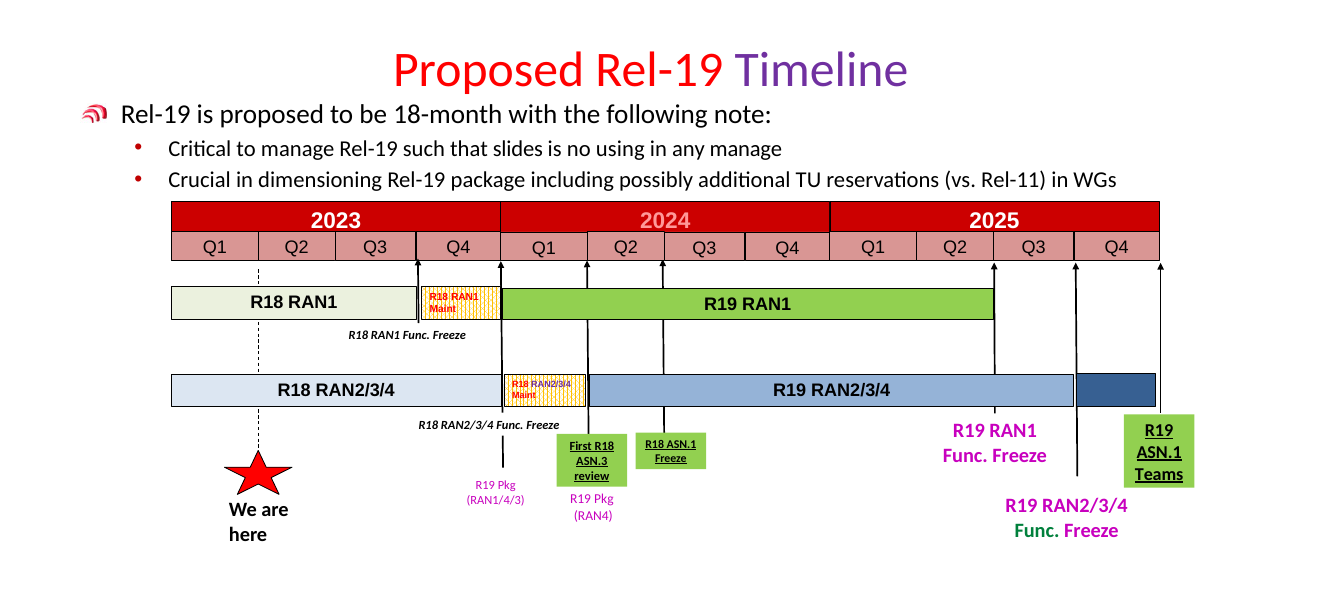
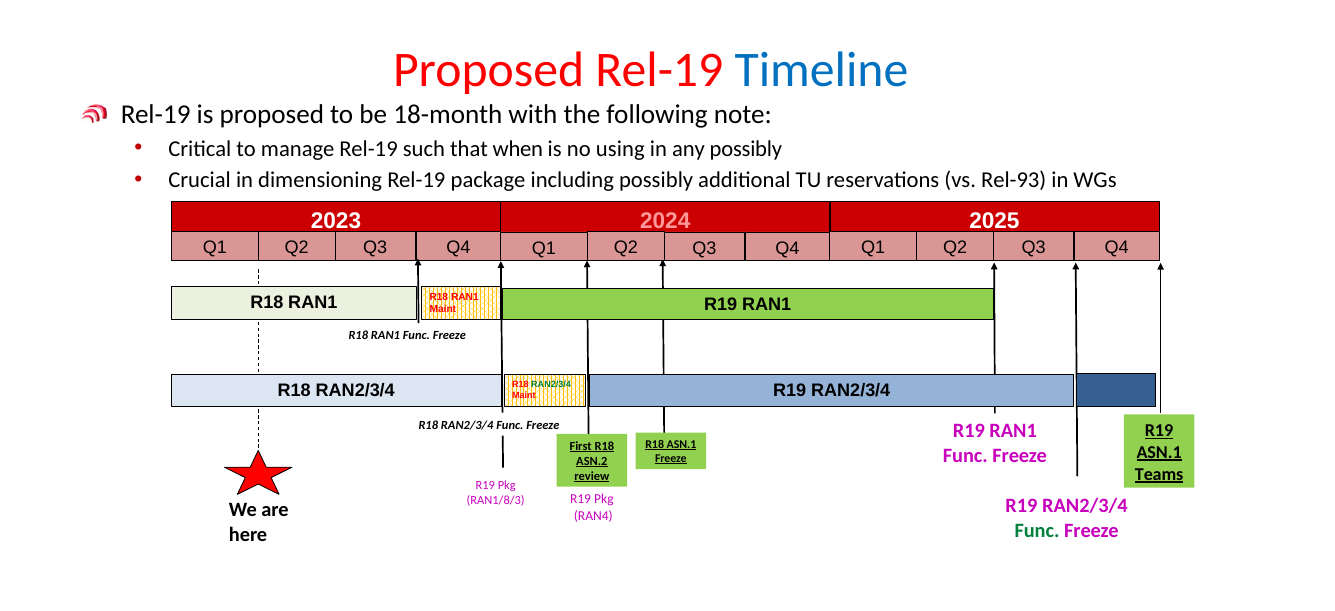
Timeline colour: purple -> blue (821, 70)
slides: slides -> when (518, 148)
any manage: manage -> possibly (746, 148)
Rel-11: Rel-11 -> Rel-93 (1014, 180)
RAN2/3/4 colour: purple -> green (551, 385)
ASN.3: ASN.3 -> ASN.2 (592, 461)
RAN1/4/3: RAN1/4/3 -> RAN1/8/3 (496, 500)
